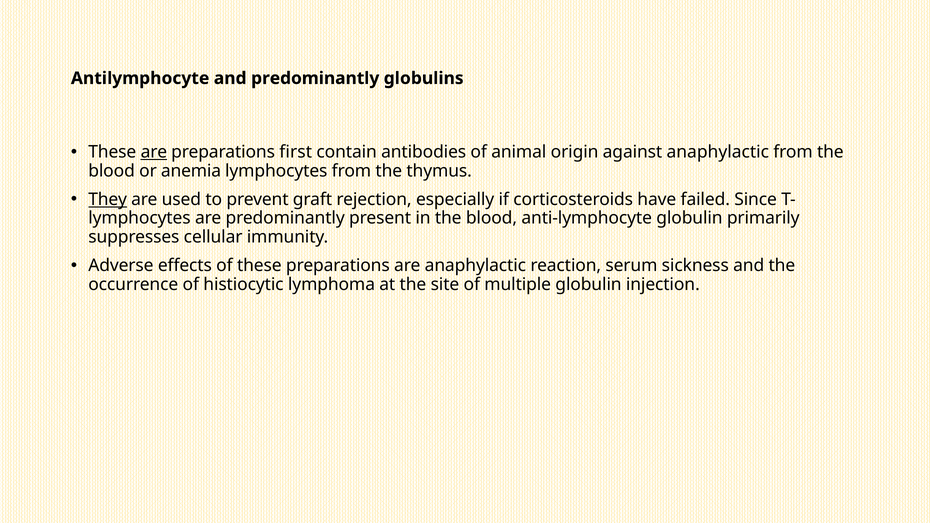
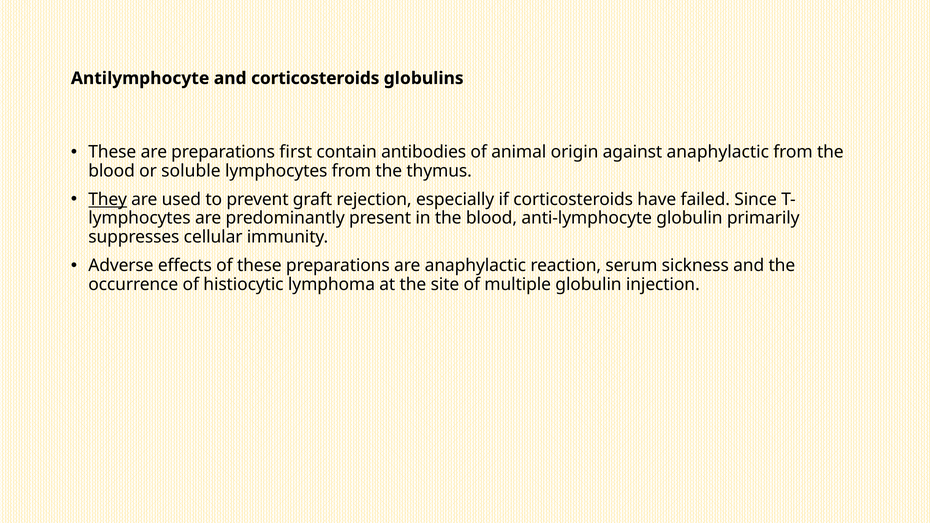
and predominantly: predominantly -> corticosteroids (315, 78)
are underline: present -> none (154, 152)
anemia: anemia -> soluble (191, 171)
